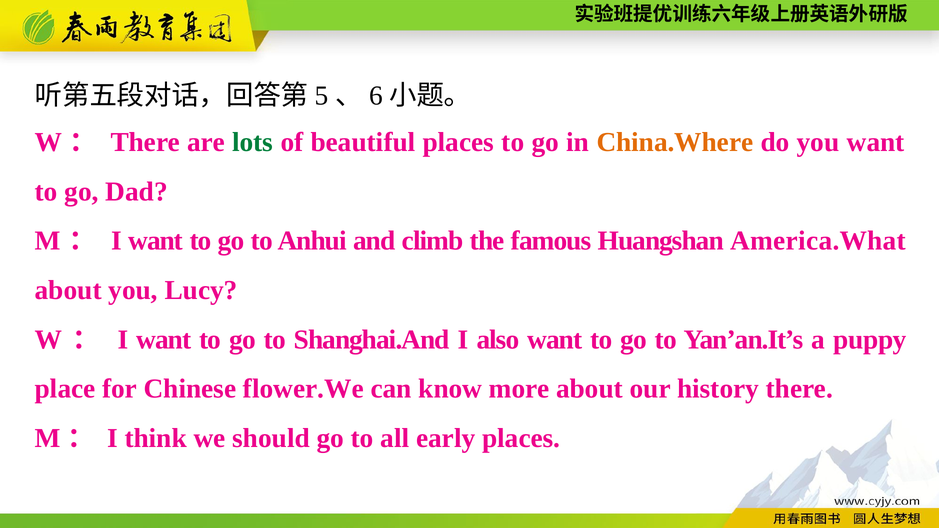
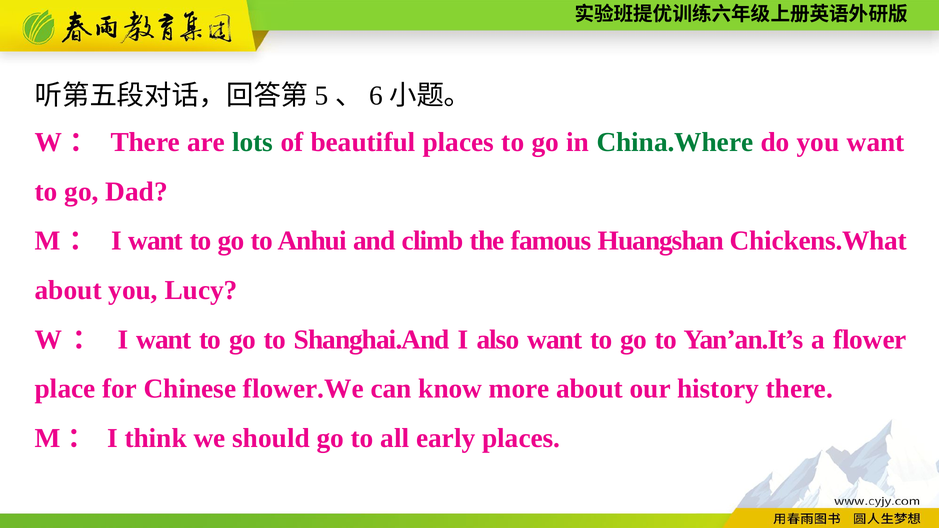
China.Where colour: orange -> green (675, 142)
America.What: America.What -> Chickens.What (818, 241)
puppy: puppy -> flower (870, 340)
